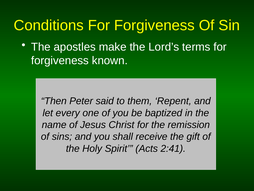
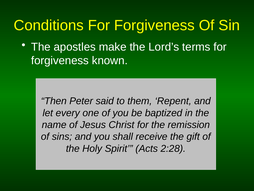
2:41: 2:41 -> 2:28 (173, 148)
